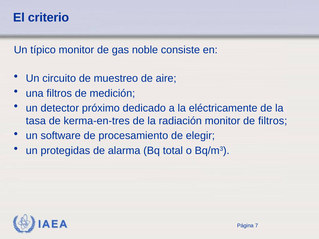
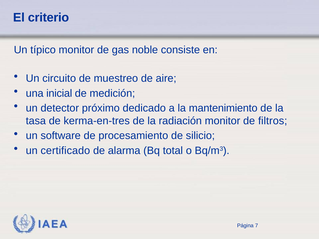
una filtros: filtros -> inicial (59, 93)
eléctricamente: eléctricamente -> mantenimiento (223, 108)
elegir: elegir -> silicio (200, 136)
protegidas: protegidas -> certificado (65, 151)
